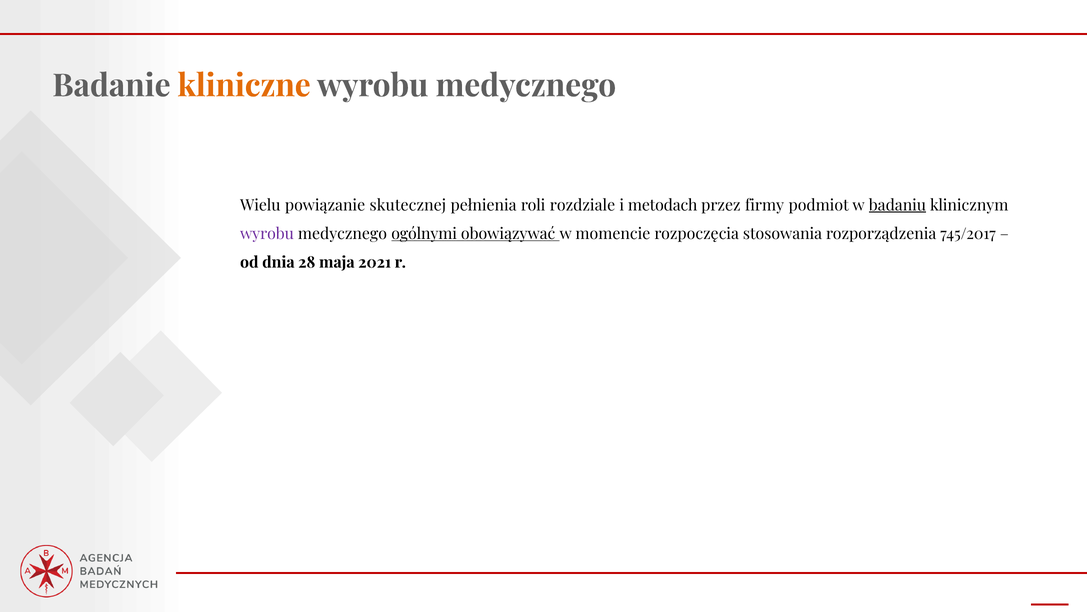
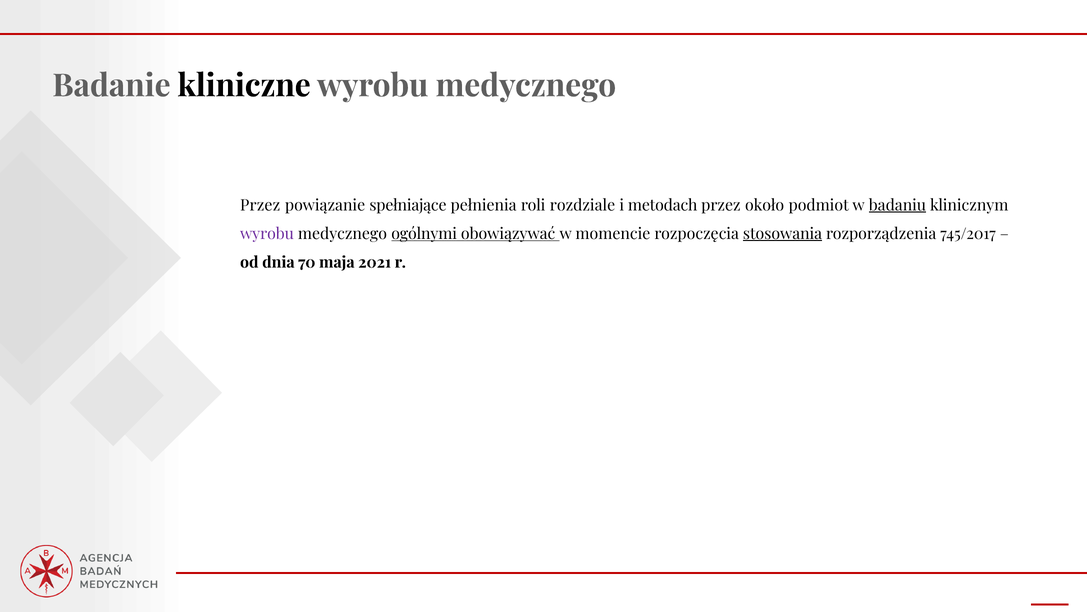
kliniczne colour: orange -> black (244, 86)
Wielu: Wielu -> Przez (260, 205)
skutecznej: skutecznej -> spełniające (408, 205)
firmy: firmy -> około (765, 205)
stosowania underline: none -> present (783, 234)
28: 28 -> 70 (307, 262)
